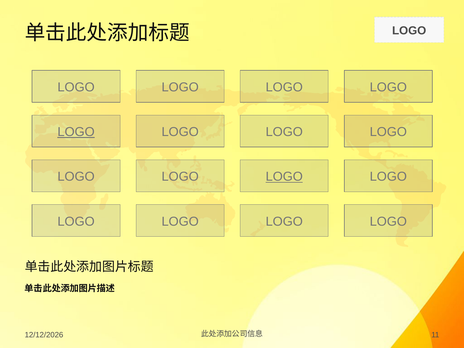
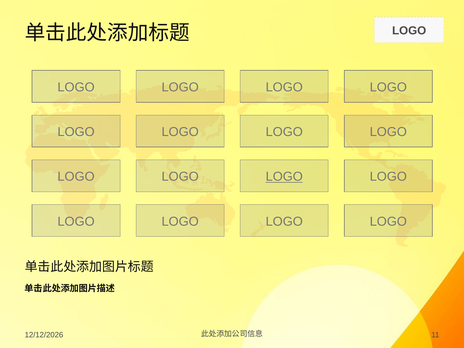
LOGO underline: present -> none (76, 132)
